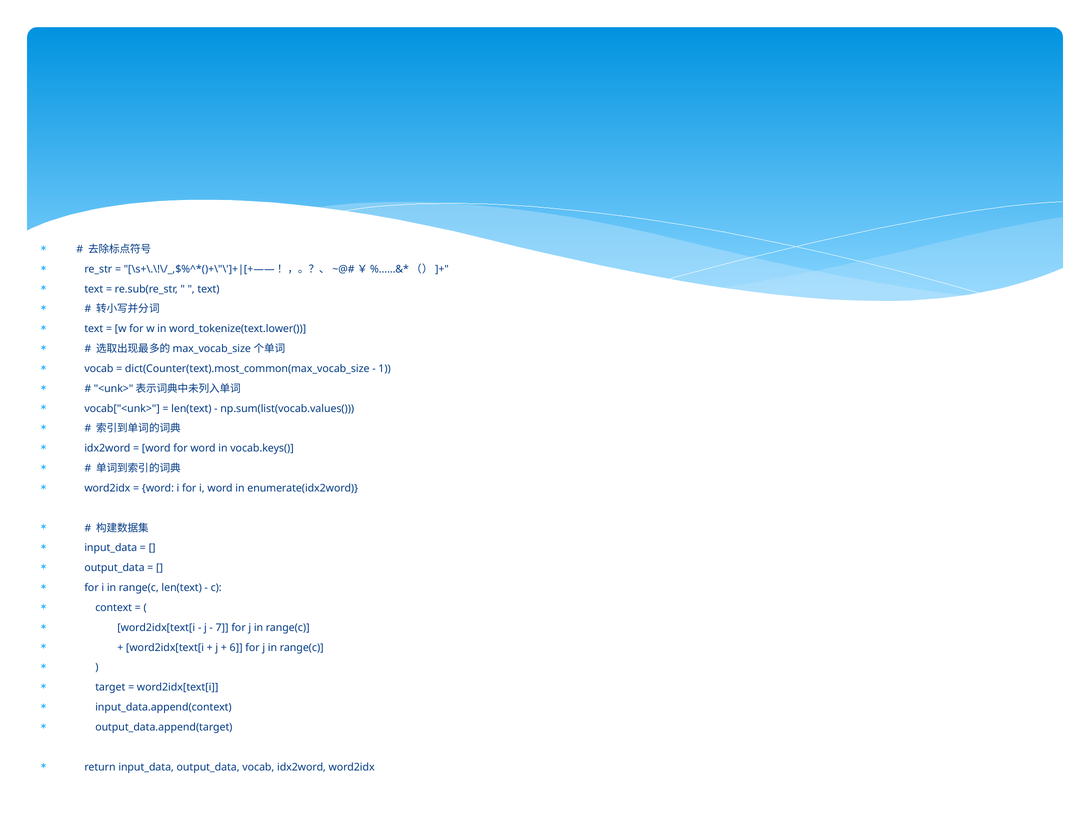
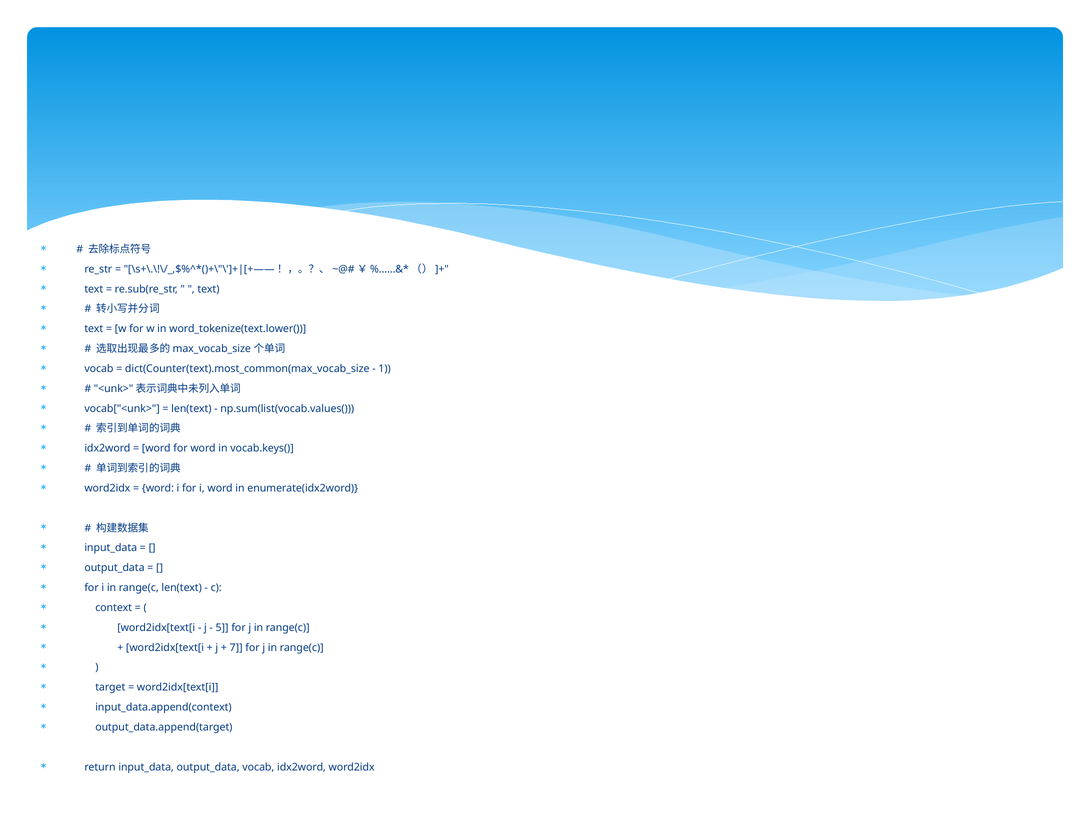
7: 7 -> 5 (222, 628)
6: 6 -> 7 (236, 648)
